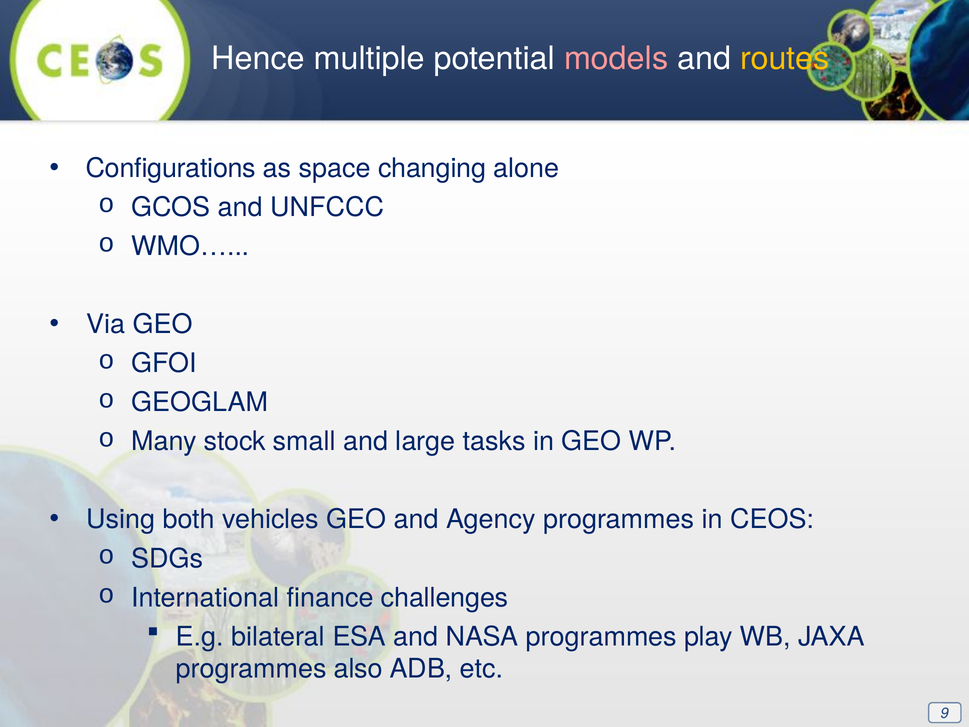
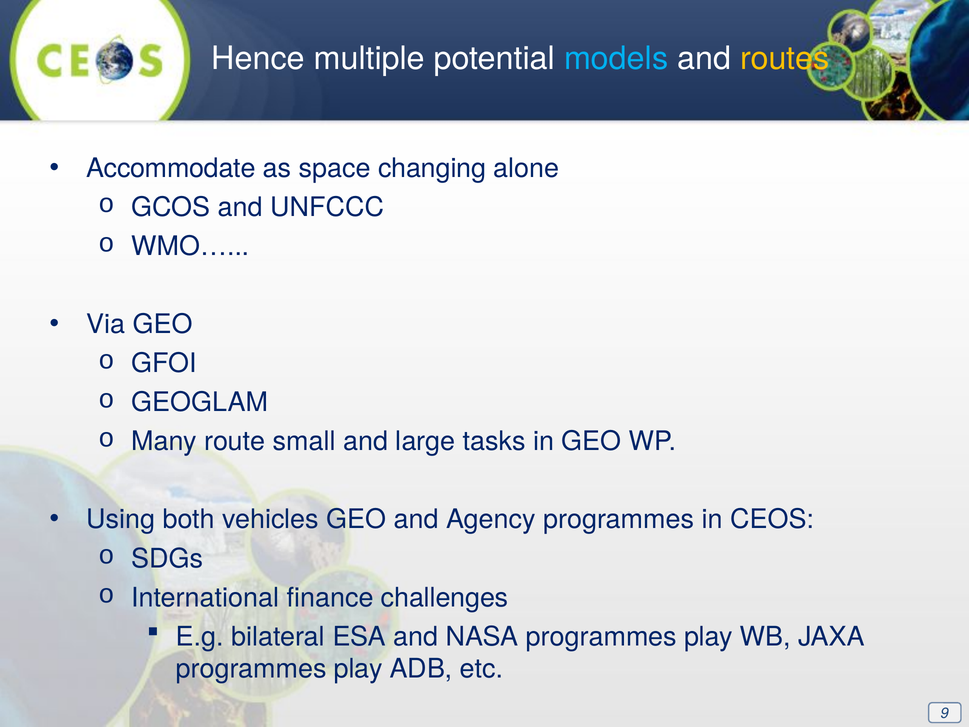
models colour: pink -> light blue (616, 59)
Configurations: Configurations -> Accommodate (171, 168)
stock: stock -> route (235, 441)
also: also -> play (358, 669)
